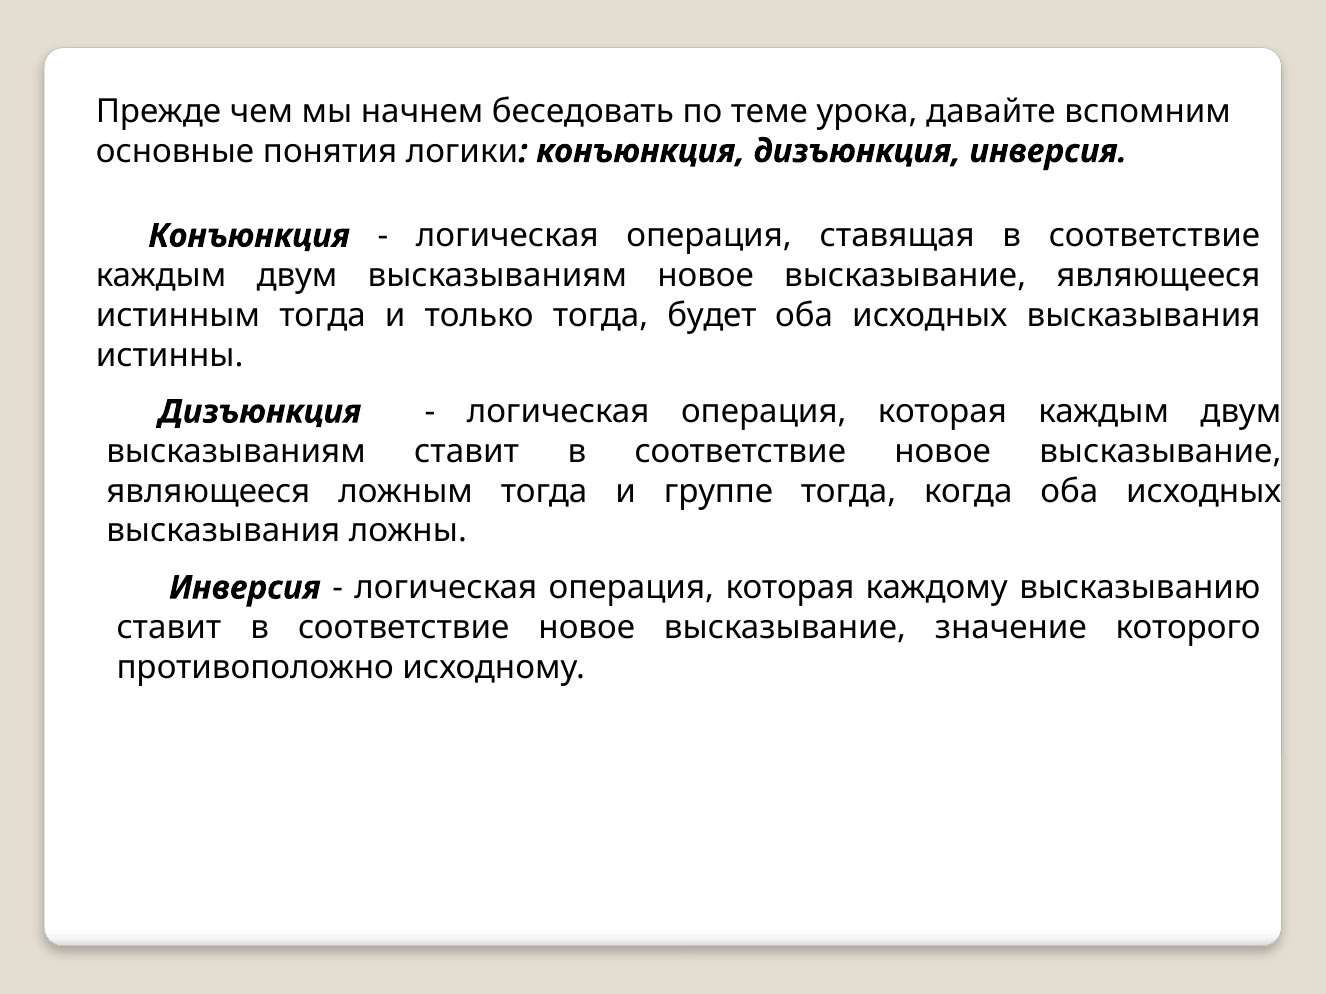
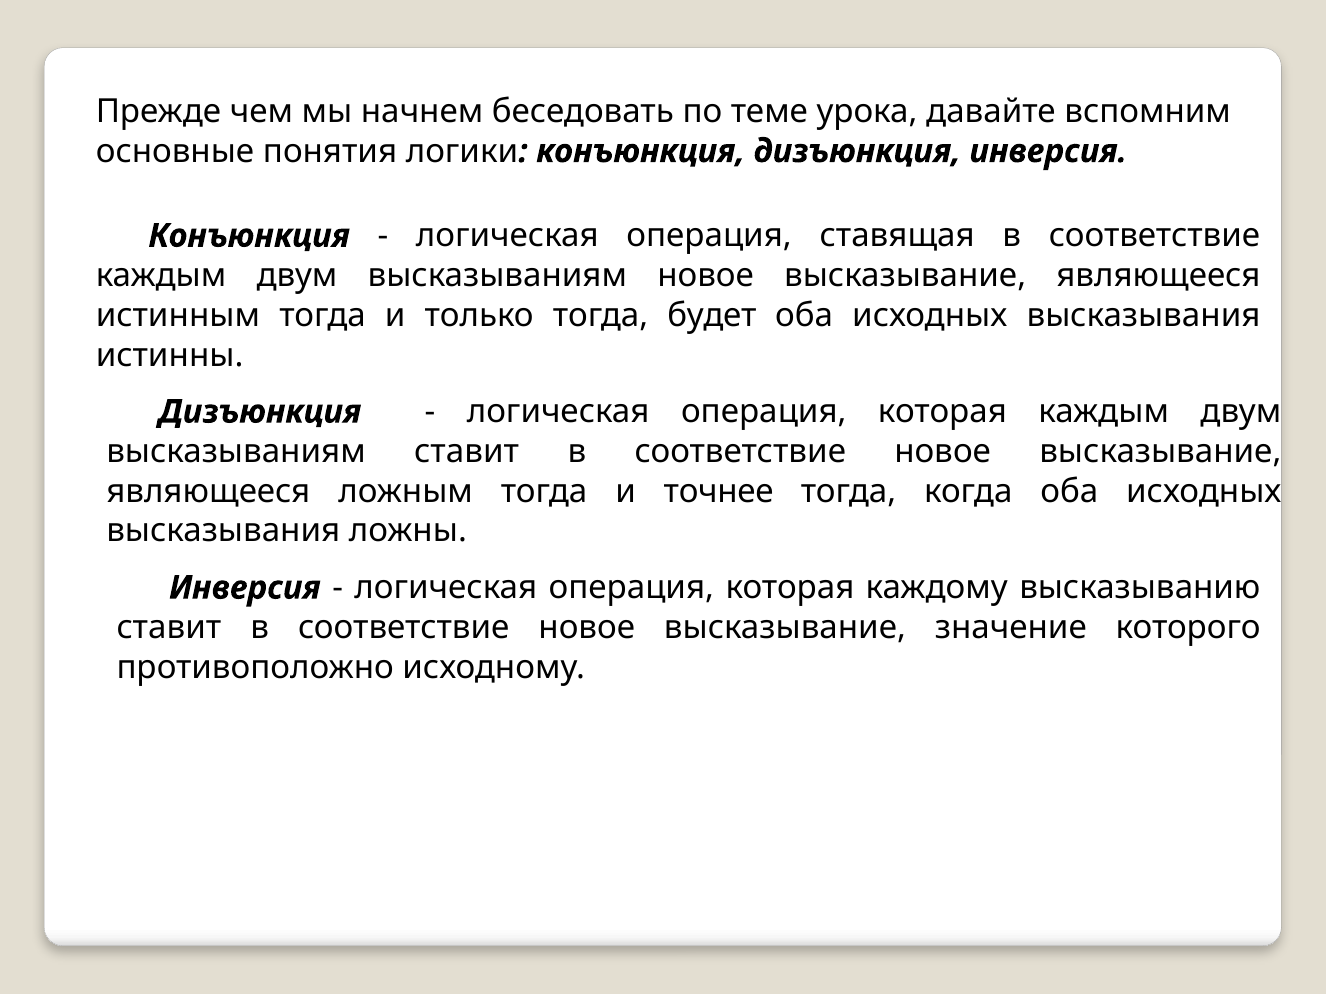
группе: группе -> точнее (719, 492)
